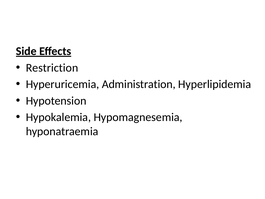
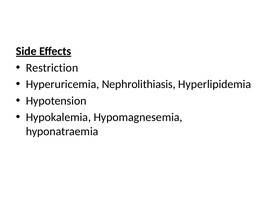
Administration: Administration -> Nephrolithiasis (139, 84)
